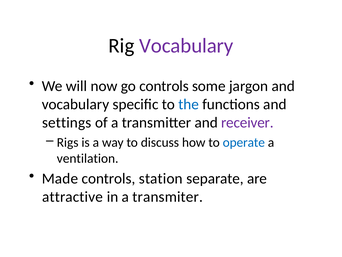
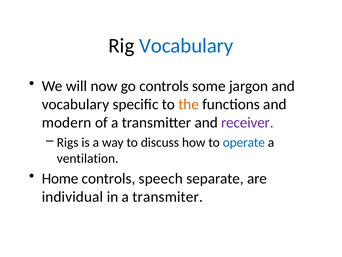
Vocabulary colour: purple -> blue (186, 46)
the colour: blue -> orange (189, 104)
settings: settings -> modern (67, 122)
Made: Made -> Home (60, 178)
station: station -> speech (161, 178)
attractive: attractive -> individual (72, 197)
